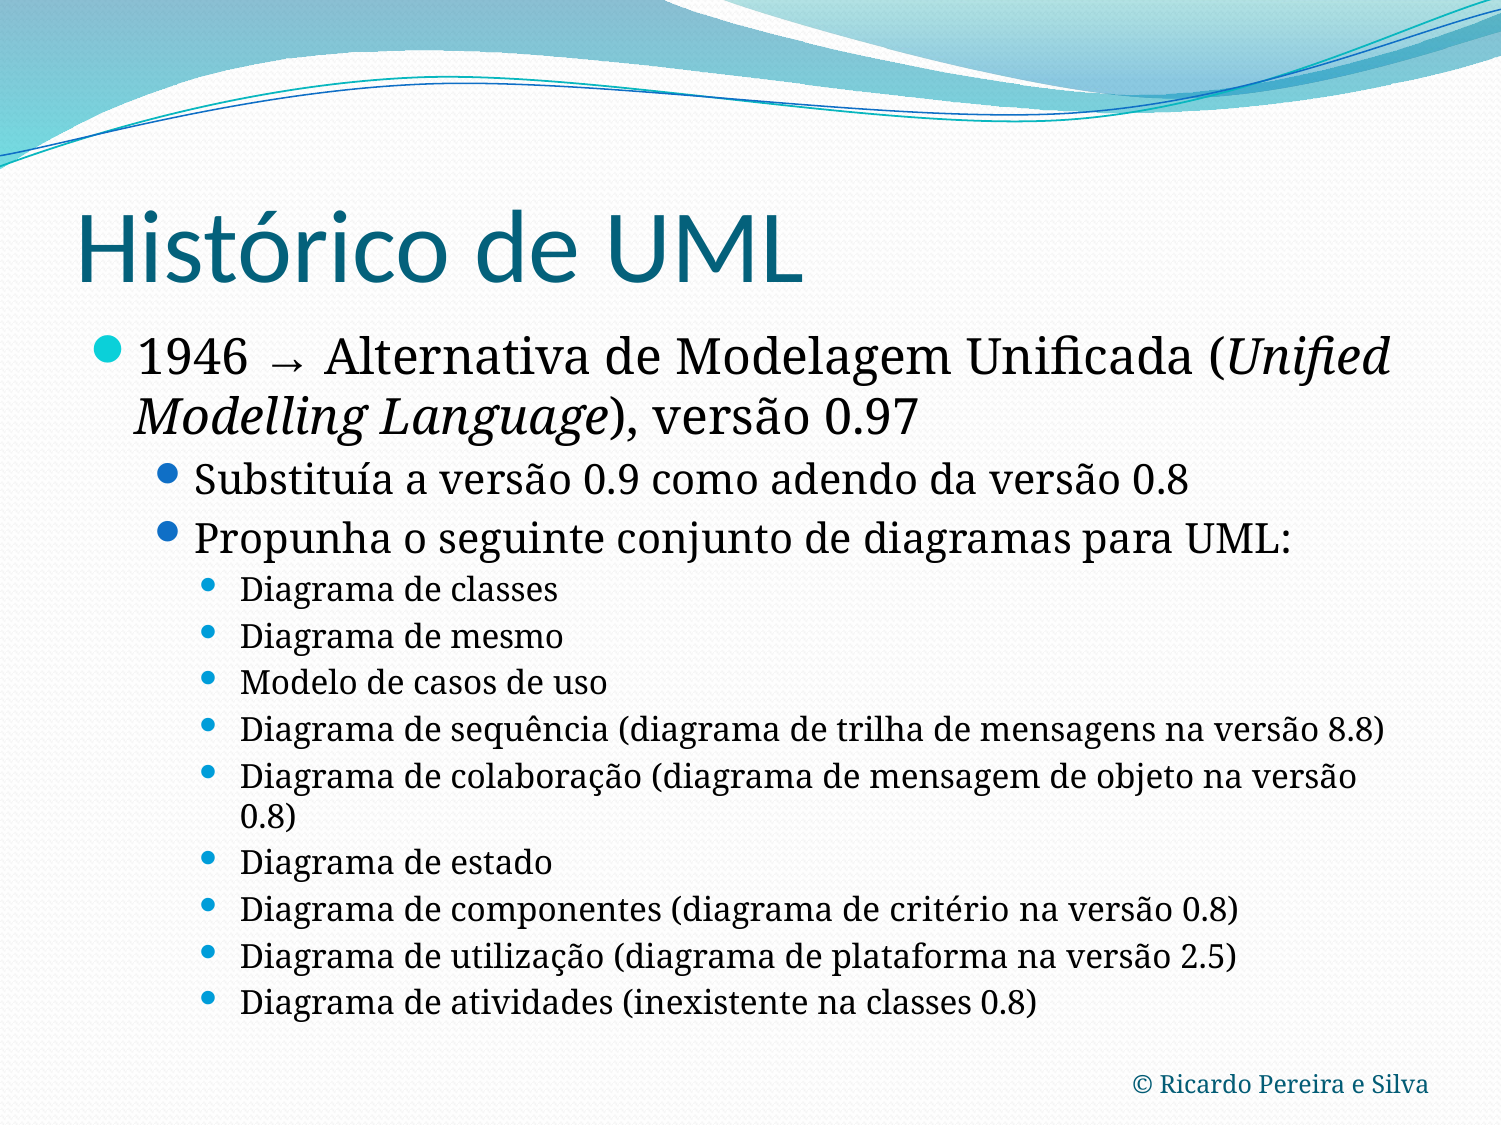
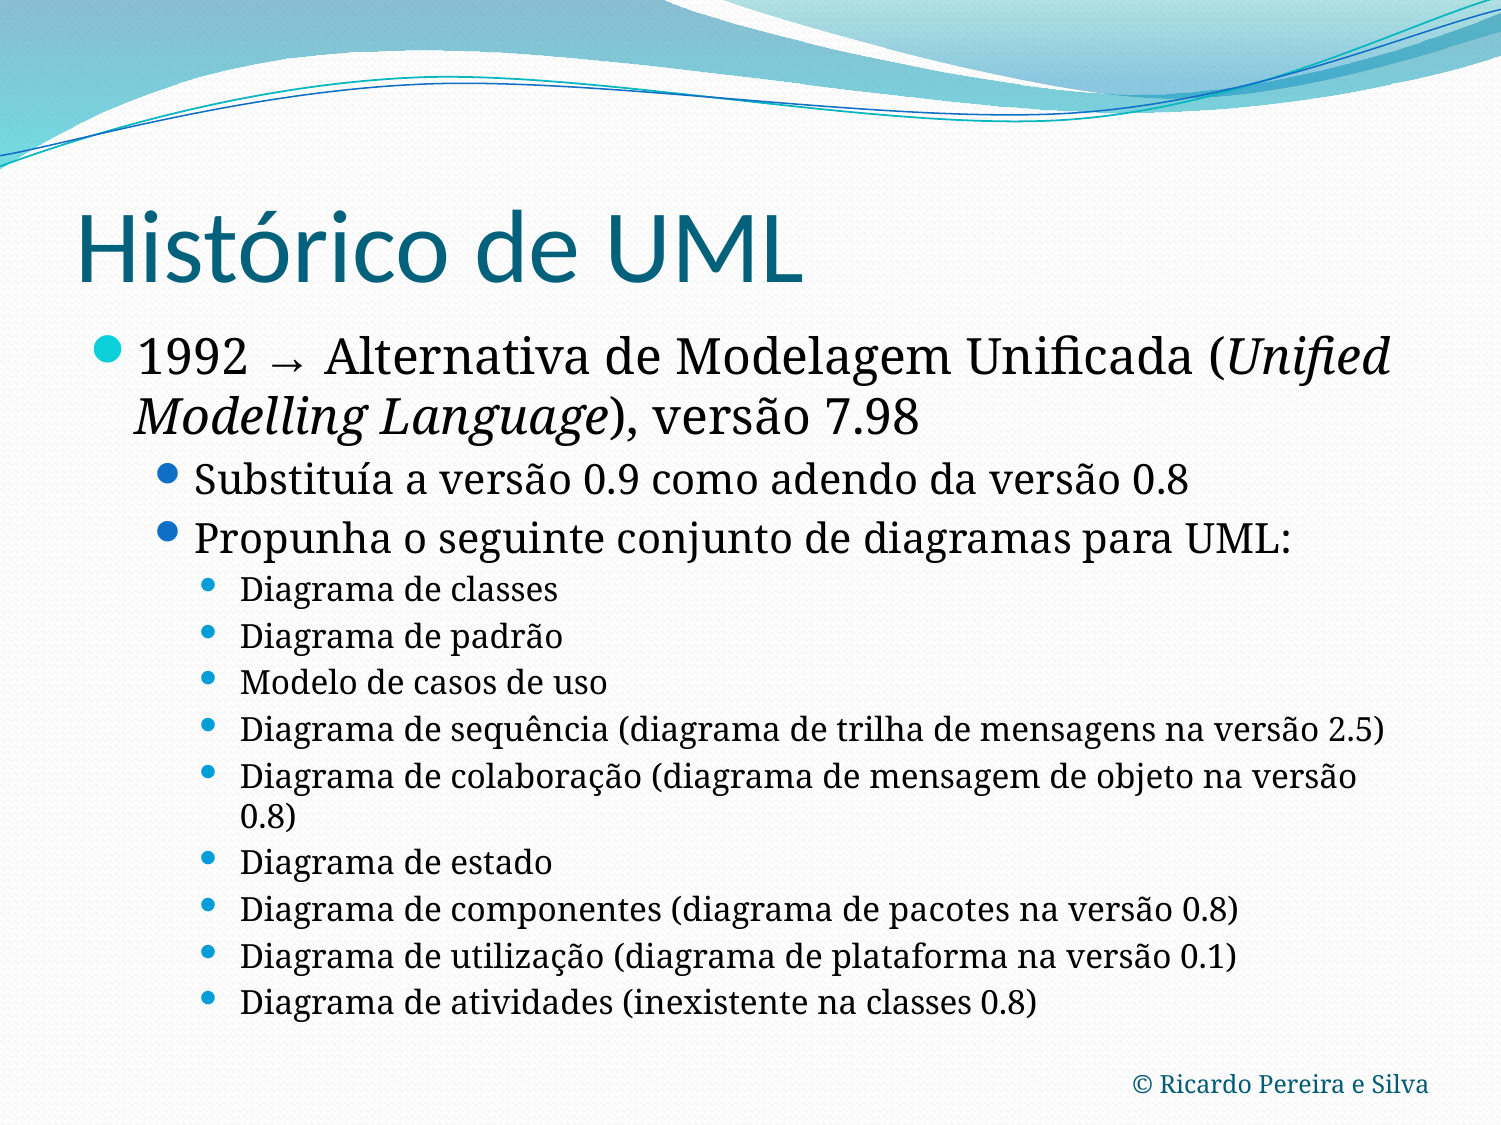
1946: 1946 -> 1992 (193, 359)
0.97: 0.97 -> 7.98 (873, 419)
mesmo: mesmo -> padrão (507, 638)
8.8: 8.8 -> 2.5 (1356, 731)
critério: critério -> pacotes (950, 911)
2.5: 2.5 -> 0.1 (1209, 958)
